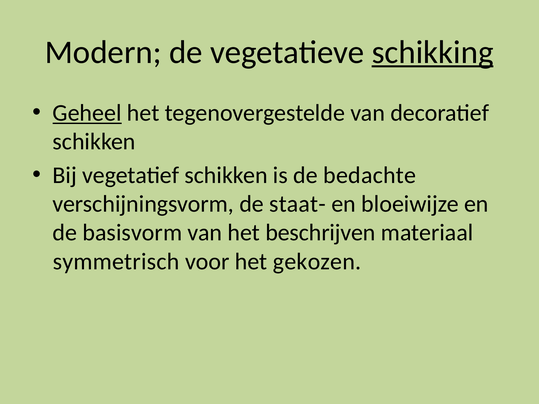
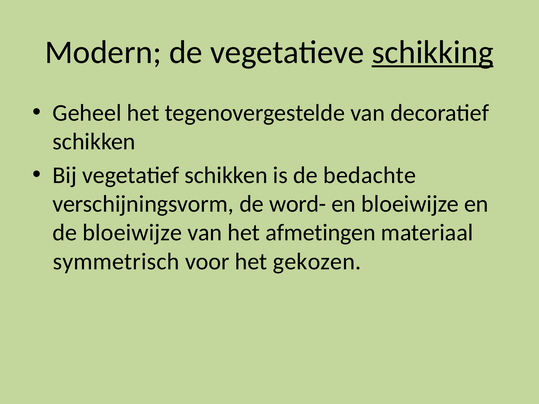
Geheel underline: present -> none (87, 113)
staat-: staat- -> word- (298, 204)
de basisvorm: basisvorm -> bloeiwijze (132, 233)
beschrijven: beschrijven -> afmetingen (321, 233)
